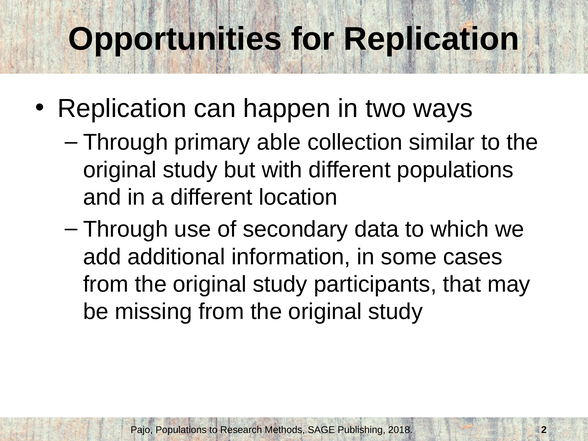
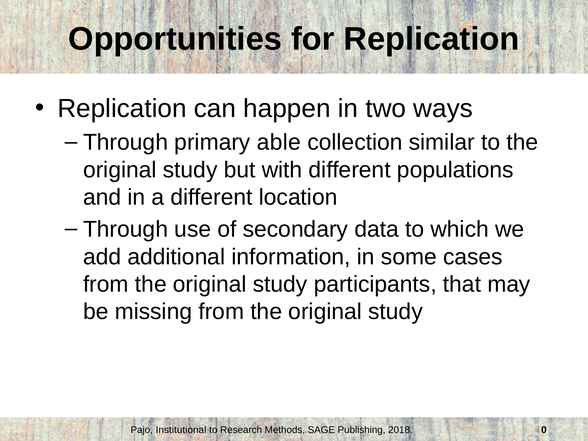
Pajo Populations: Populations -> Institutional (181, 430)
2: 2 -> 0 (544, 430)
